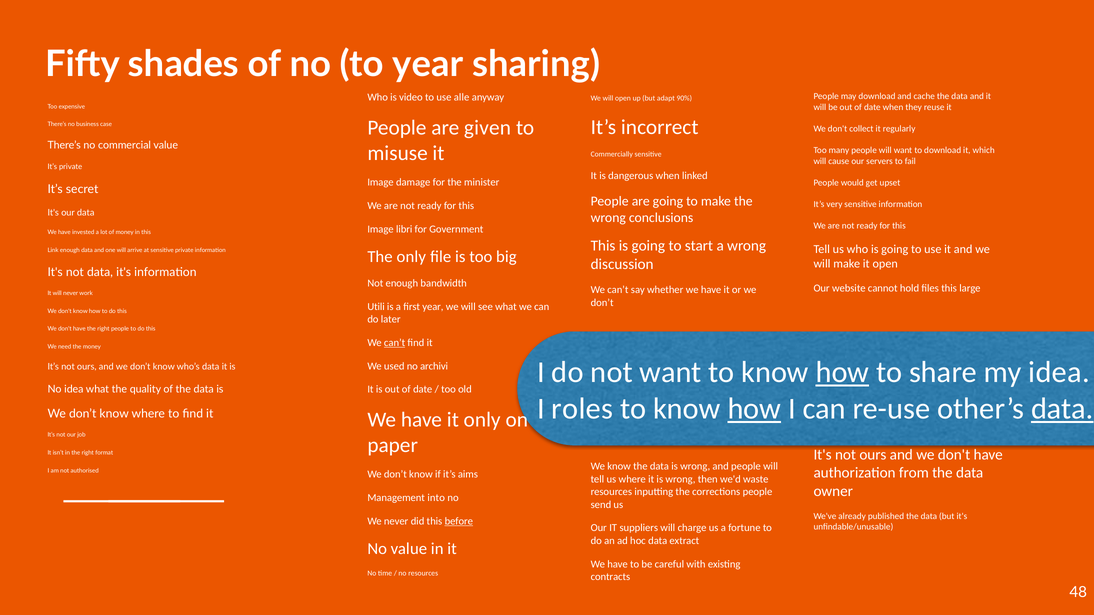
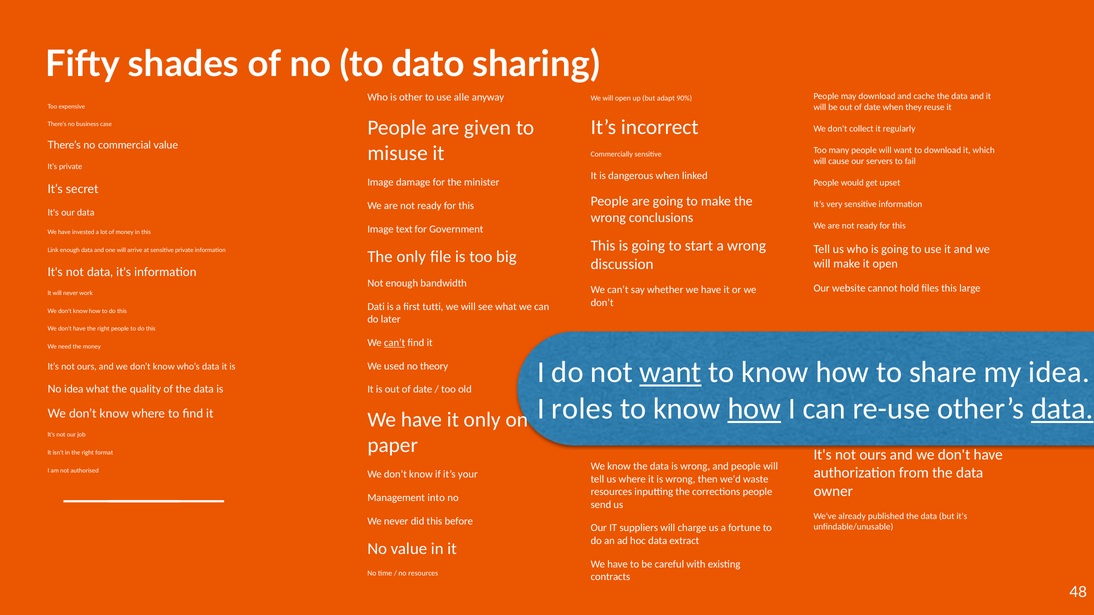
to year: year -> dato (428, 64)
video: video -> other (411, 97)
libri: libri -> text (404, 229)
Utili: Utili -> Dati (376, 307)
first year: year -> tutti (433, 307)
want underline: none -> present (671, 373)
how underline: present -> none (842, 373)
archivi: archivi -> theory (434, 366)
aims: aims -> your (468, 475)
before underline: present -> none (459, 522)
